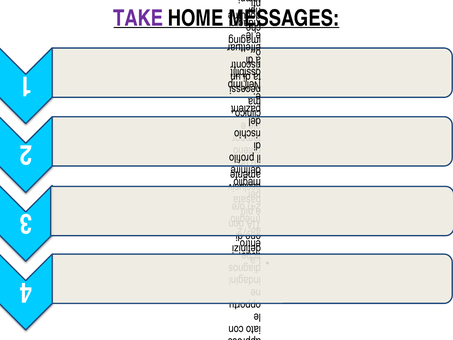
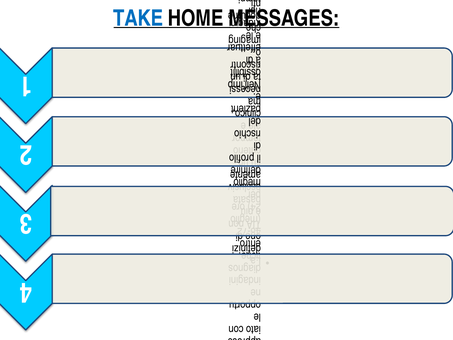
TAKE colour: purple -> blue (138, 18)
